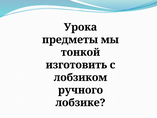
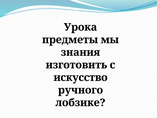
тонкой: тонкой -> знания (80, 52)
лобзиком: лобзиком -> искусство (81, 77)
